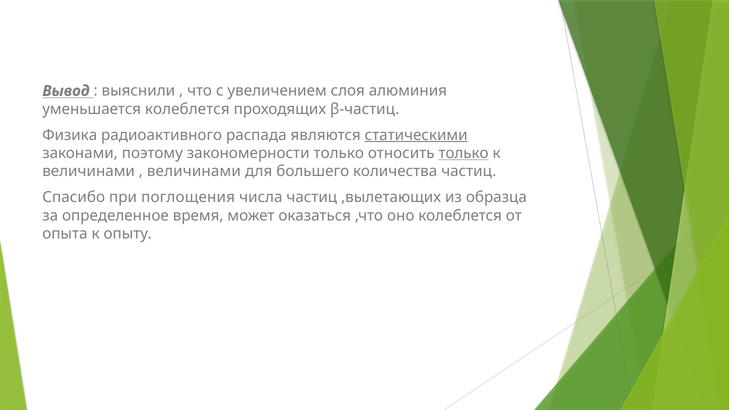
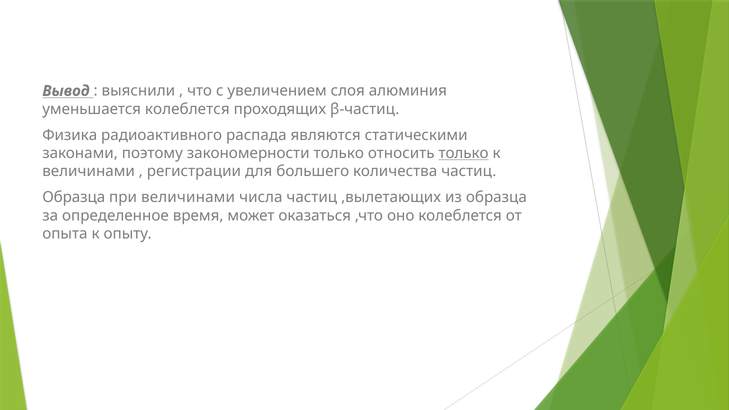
статическими underline: present -> none (416, 135)
величинами: величинами -> регистрации (194, 171)
Спасибо: Спасибо -> Образца (74, 197)
при поглощения: поглощения -> величинами (188, 197)
